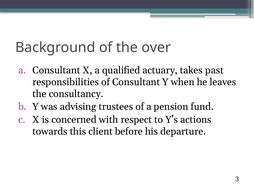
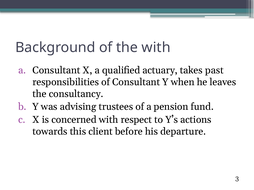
the over: over -> with (156, 48)
